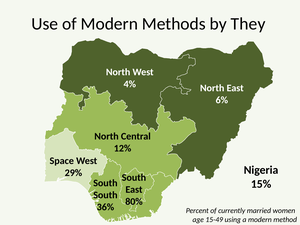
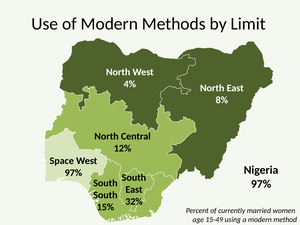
They: They -> Limit (248, 24)
6%: 6% -> 8% (222, 100)
29%: 29% -> 97% (73, 173)
15%: 15% -> 97% (261, 184)
80%: 80% -> 32% (134, 202)
36%: 36% -> 15% (105, 207)
